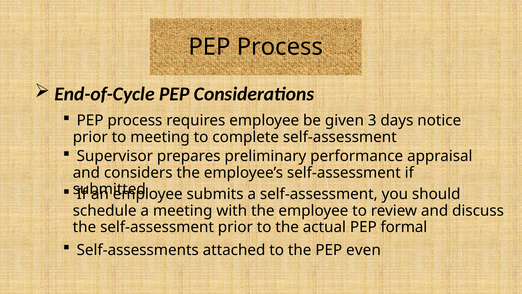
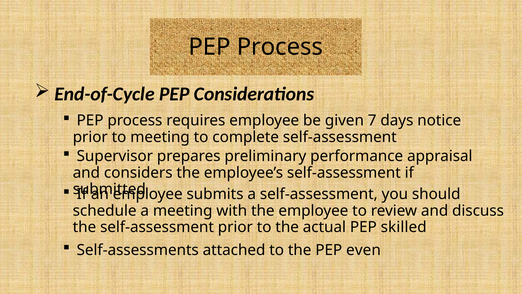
3: 3 -> 7 (372, 120)
formal: formal -> skilled (404, 227)
